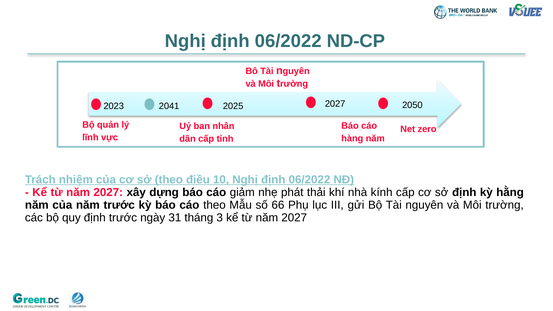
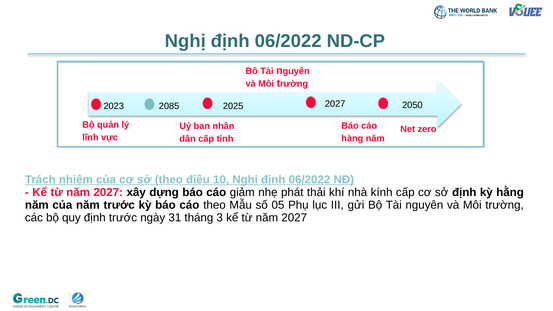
2041: 2041 -> 2085 (169, 106)
66: 66 -> 05 (278, 205)
